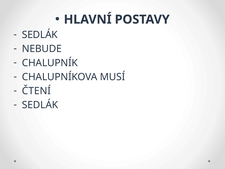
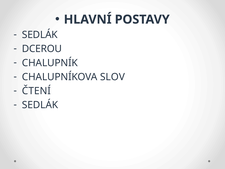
NEBUDE: NEBUDE -> DCEROU (42, 49)
MUSÍ: MUSÍ -> SLOV (112, 77)
